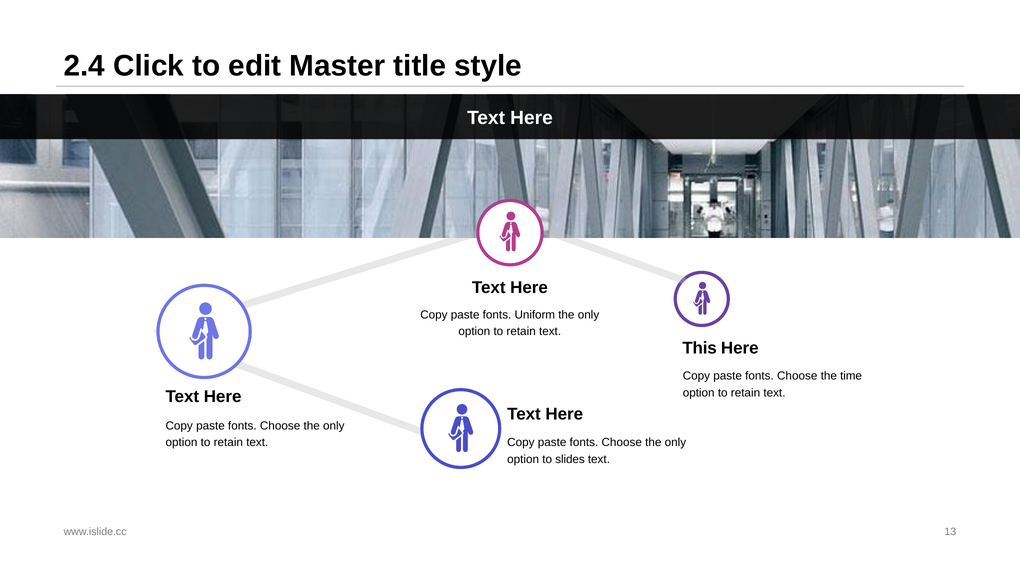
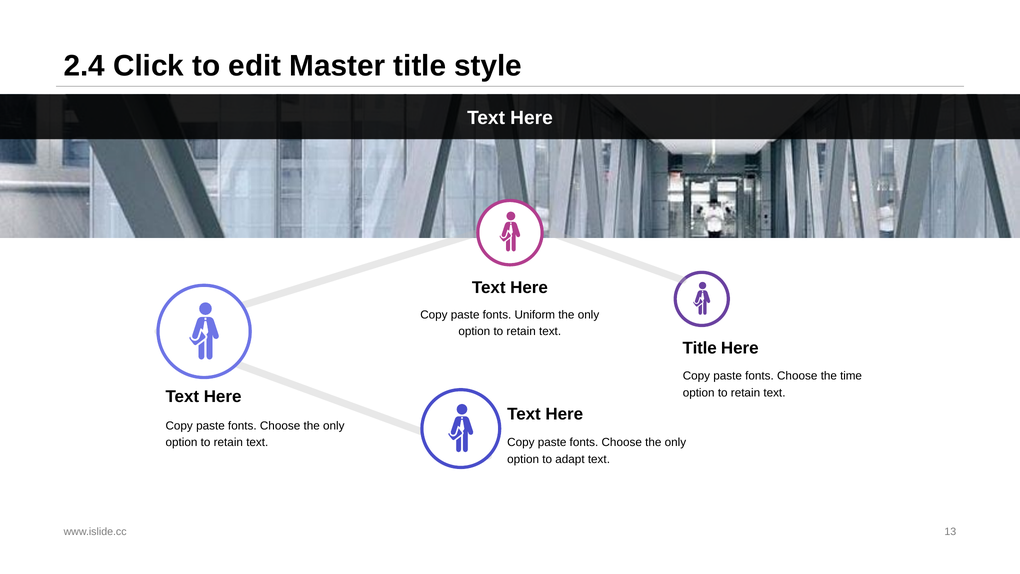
This: This -> Title (700, 348)
slides: slides -> adapt (570, 459)
